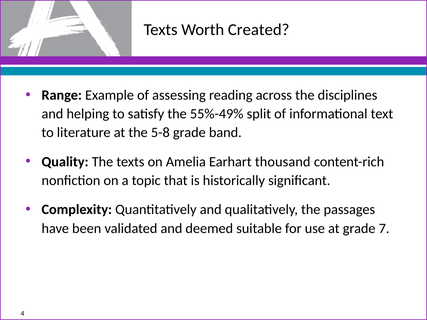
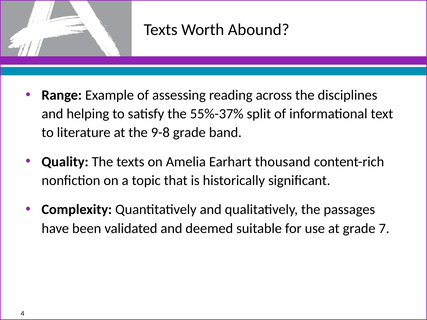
Created: Created -> Abound (259, 30)
55%-49%: 55%-49% -> 55%-37% (217, 114)
5-8: 5-8 -> 9-8 (160, 133)
